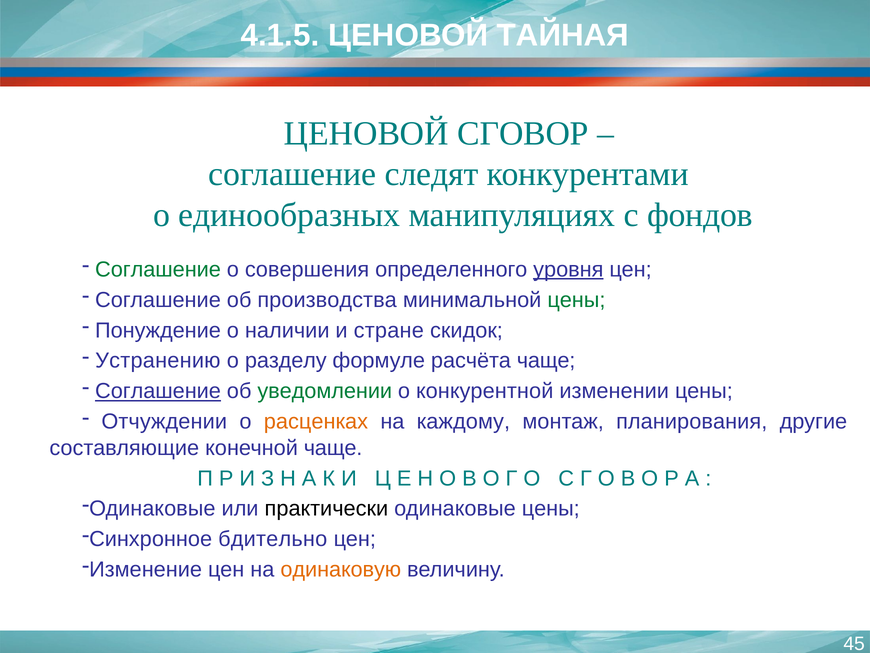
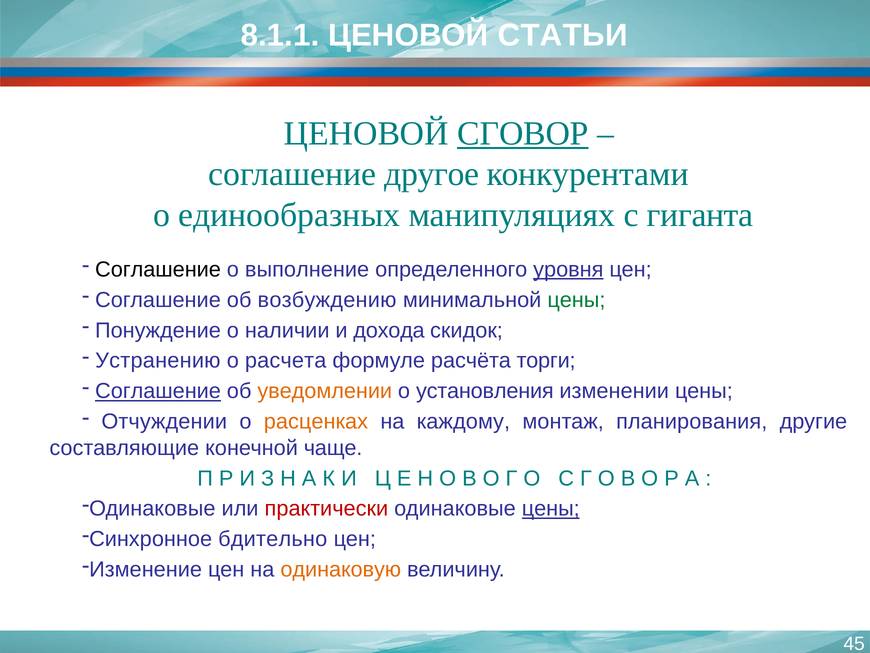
4.1.5: 4.1.5 -> 8.1.1 (280, 35)
ТАЙНАЯ: ТАЙНАЯ -> СТАТЬИ (563, 35)
СГОВОР underline: none -> present (523, 134)
следят: следят -> другое (432, 174)
фондов: фондов -> гиганта (700, 215)
Соглашение colour: green -> black (158, 269)
совершения: совершения -> выполнение (307, 269)
производства: производства -> возбуждению (327, 300)
стране: стране -> дохода (389, 330)
разделу: разделу -> расчета (286, 361)
расчёта чаще: чаще -> торги (546, 361)
уведомлении colour: green -> orange (325, 391)
конкурентной: конкурентной -> установления (485, 391)
практически colour: black -> red (326, 508)
цены underline: none -> present (551, 508)
